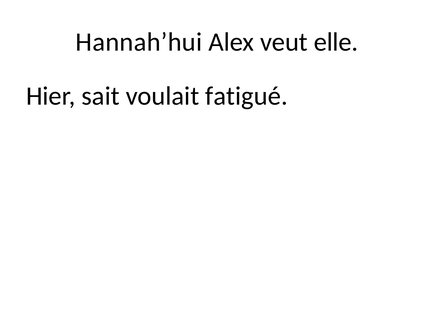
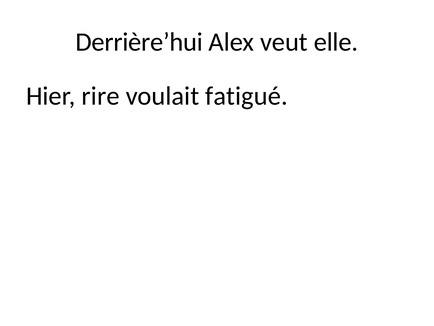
Hannah’hui: Hannah’hui -> Derrière’hui (139, 42)
sait: sait -> rire (101, 96)
